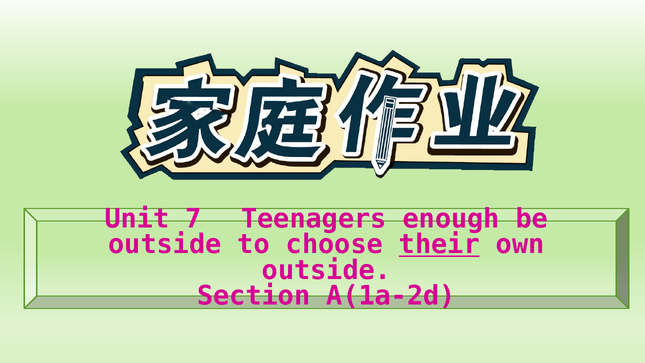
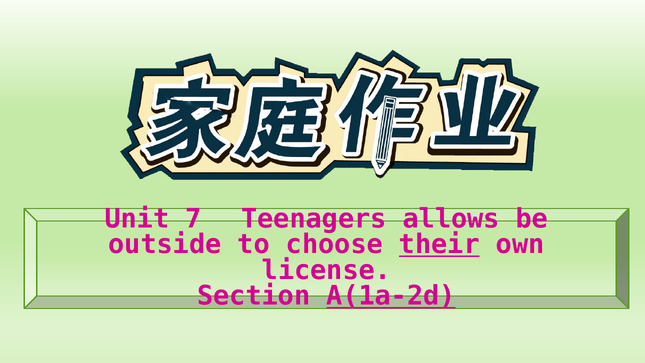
enough: enough -> allows (451, 219)
outside: outside -> license (326, 270)
A(1a-2d underline: none -> present (391, 296)
